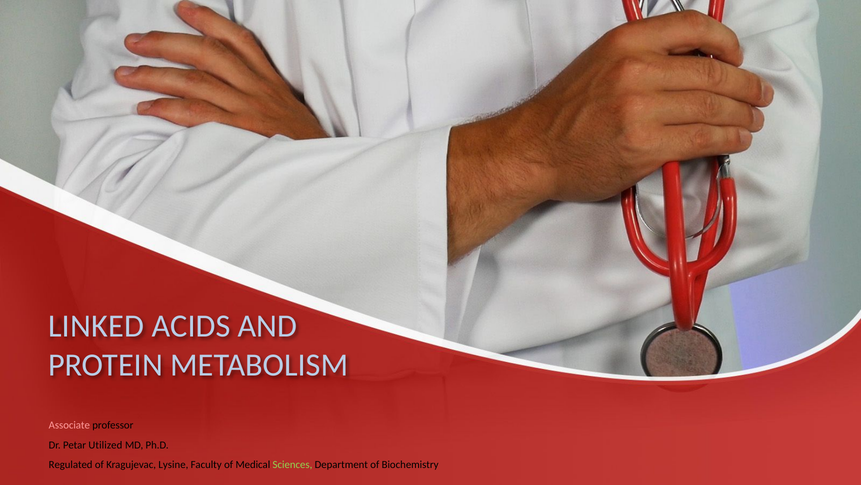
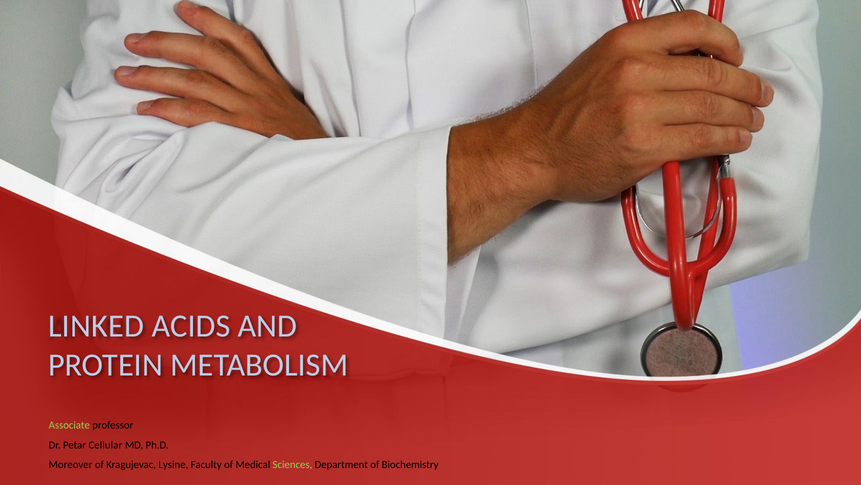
Associate colour: pink -> light green (69, 425)
Utilized: Utilized -> Cellular (105, 444)
Regulated: Regulated -> Moreover (71, 464)
